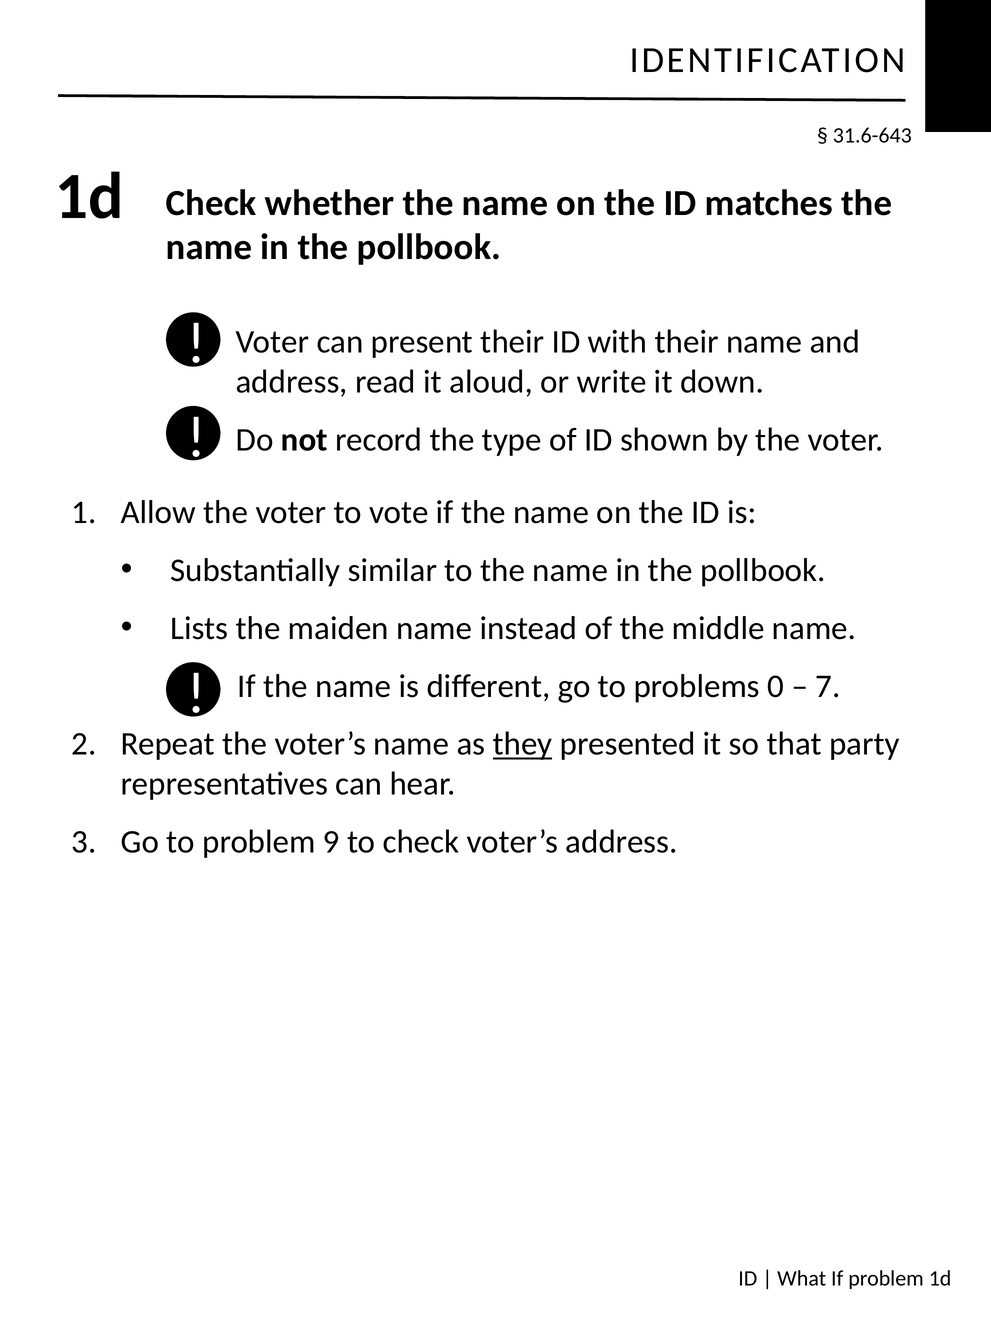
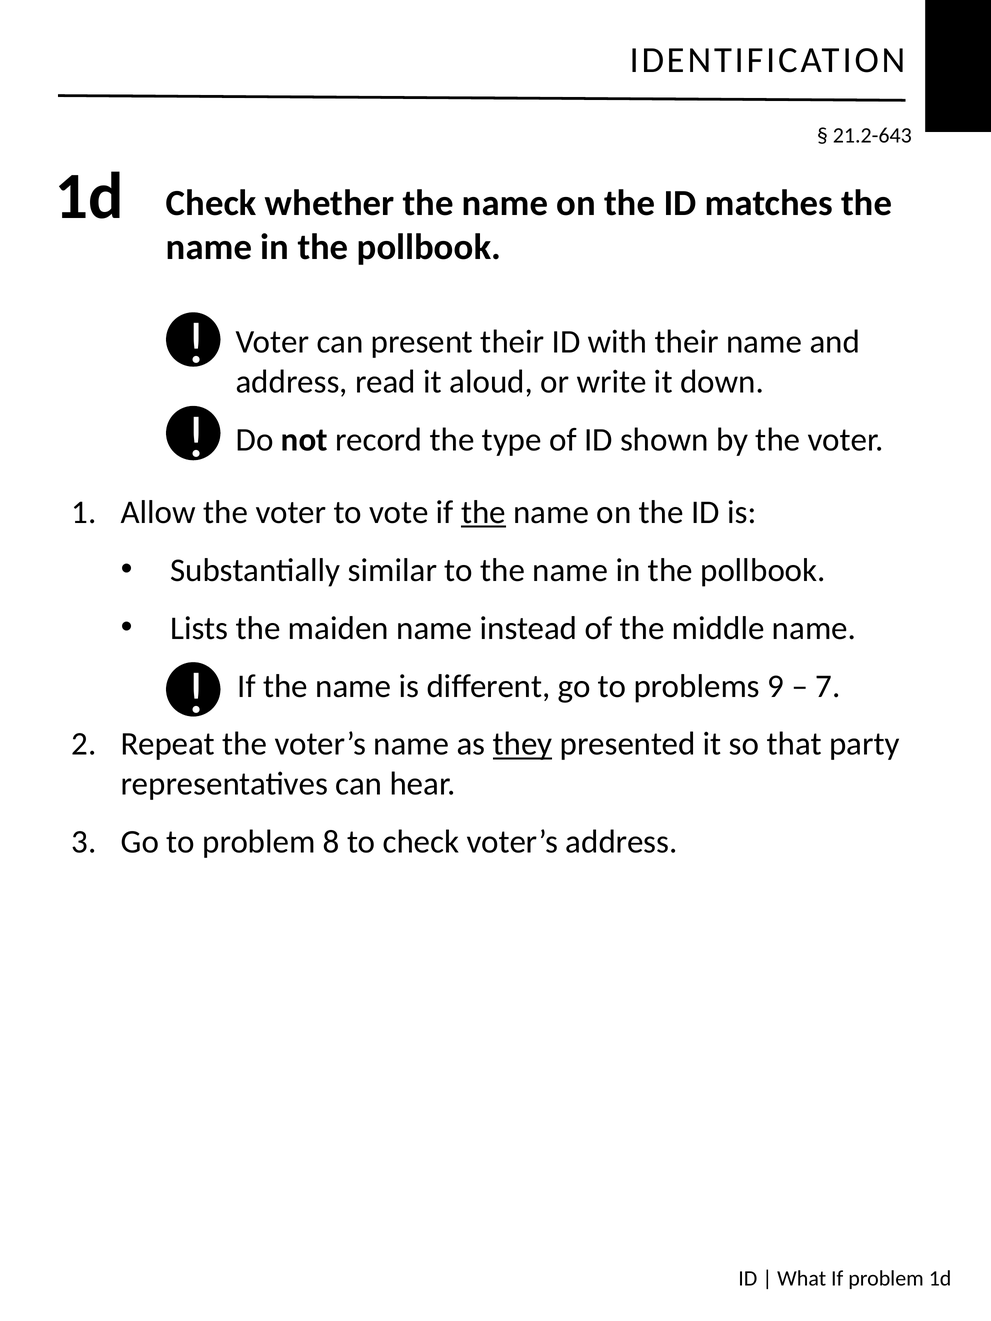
31.6-643: 31.6-643 -> 21.2-643 (872, 136)
the underline: none -> present (483, 512)
0: 0 -> 9 (776, 686)
9: 9 -> 8 (331, 842)
